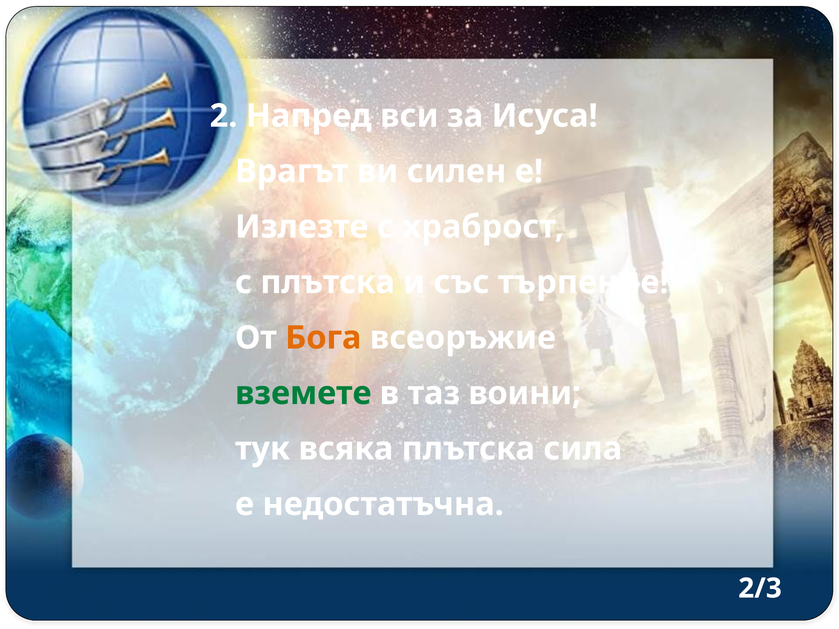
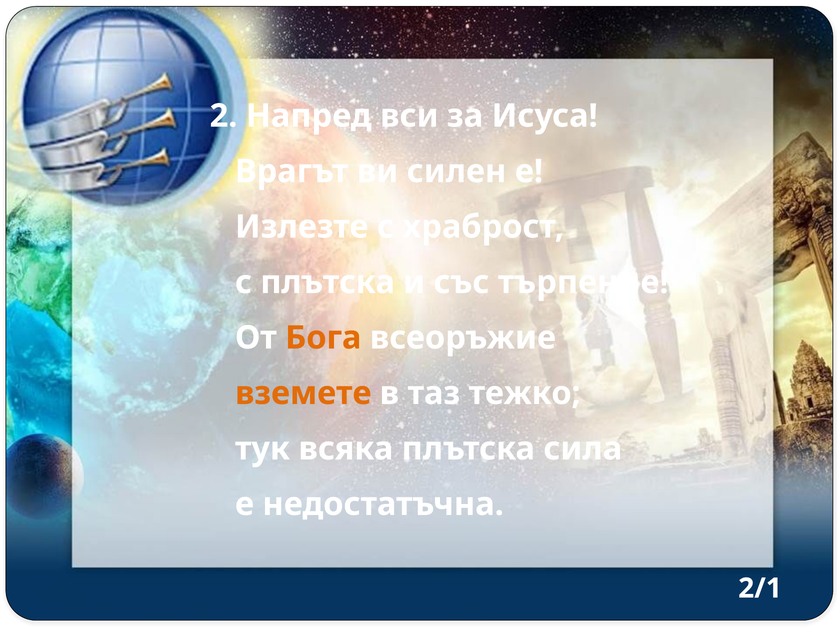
вземете colour: green -> orange (303, 393)
воини: воини -> тежко (525, 393)
2/3: 2/3 -> 2/1 (760, 589)
